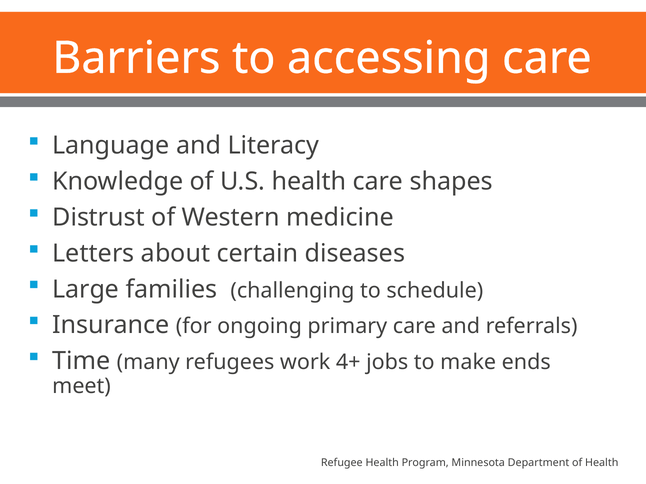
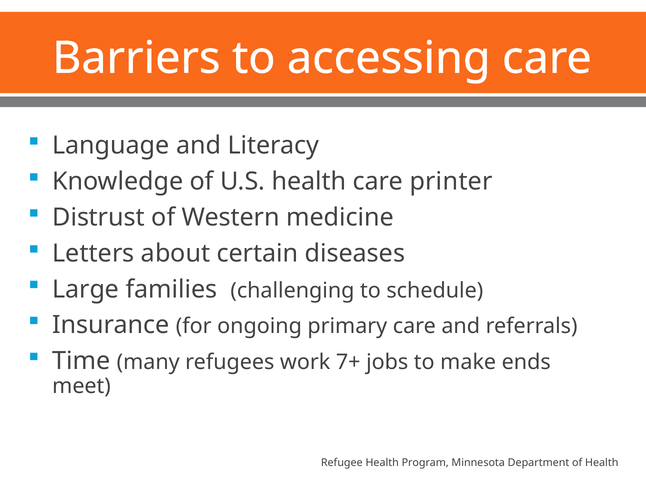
shapes: shapes -> printer (451, 182)
4+: 4+ -> 7+ (348, 363)
